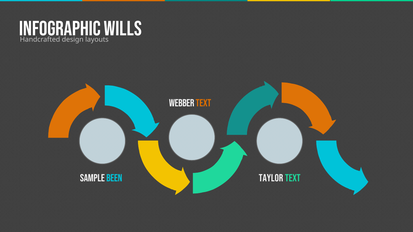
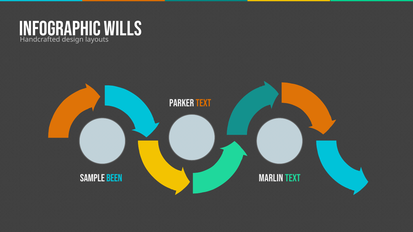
WEBBER: WEBBER -> PARKER (182, 103)
TAYLOR: TAYLOR -> MARLIN (271, 178)
